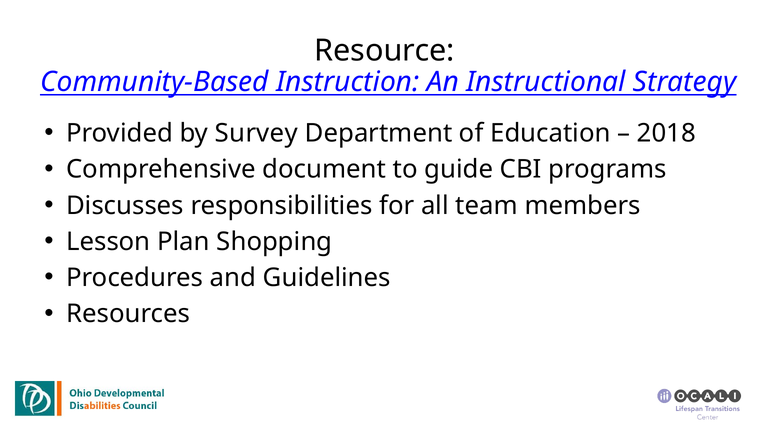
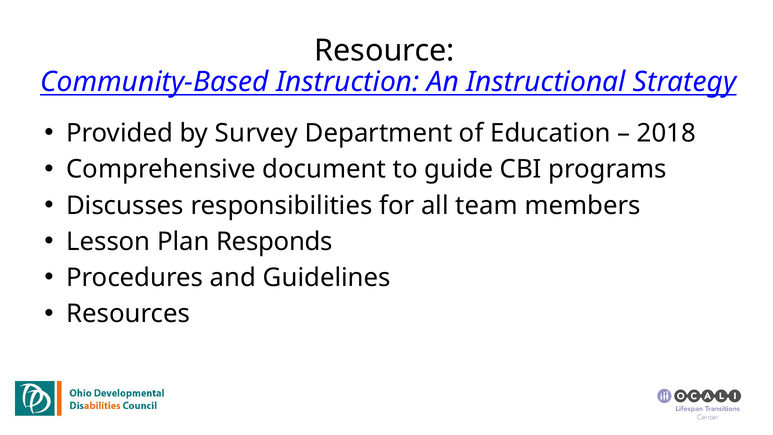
Shopping: Shopping -> Responds (274, 242)
